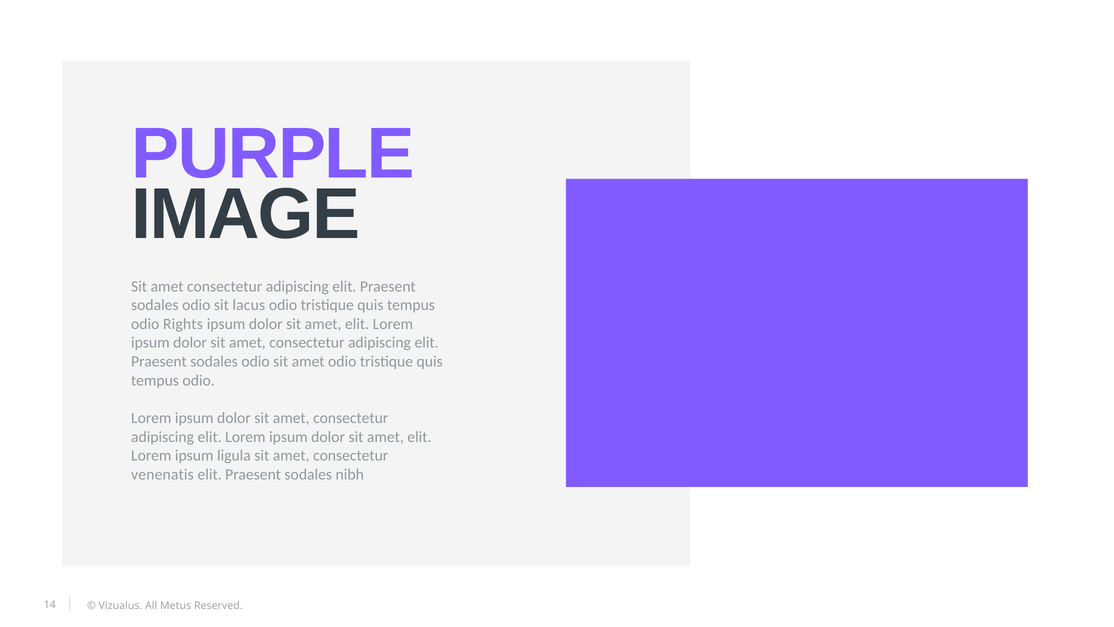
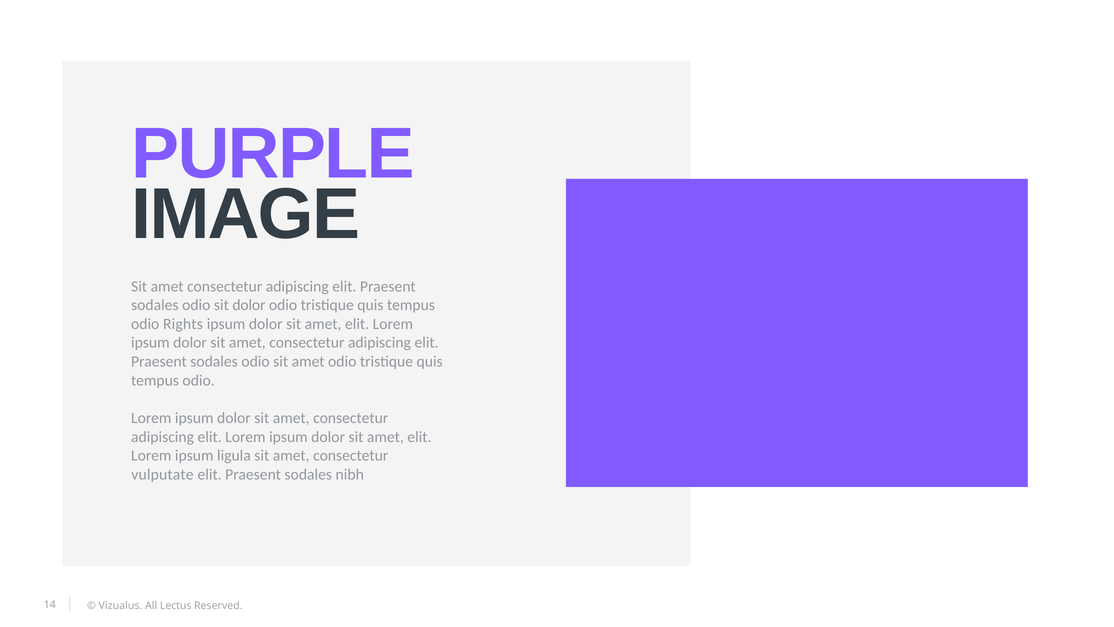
sit lacus: lacus -> dolor (249, 305)
venenatis: venenatis -> vulputate (162, 474)
Metus: Metus -> Lectus (176, 605)
